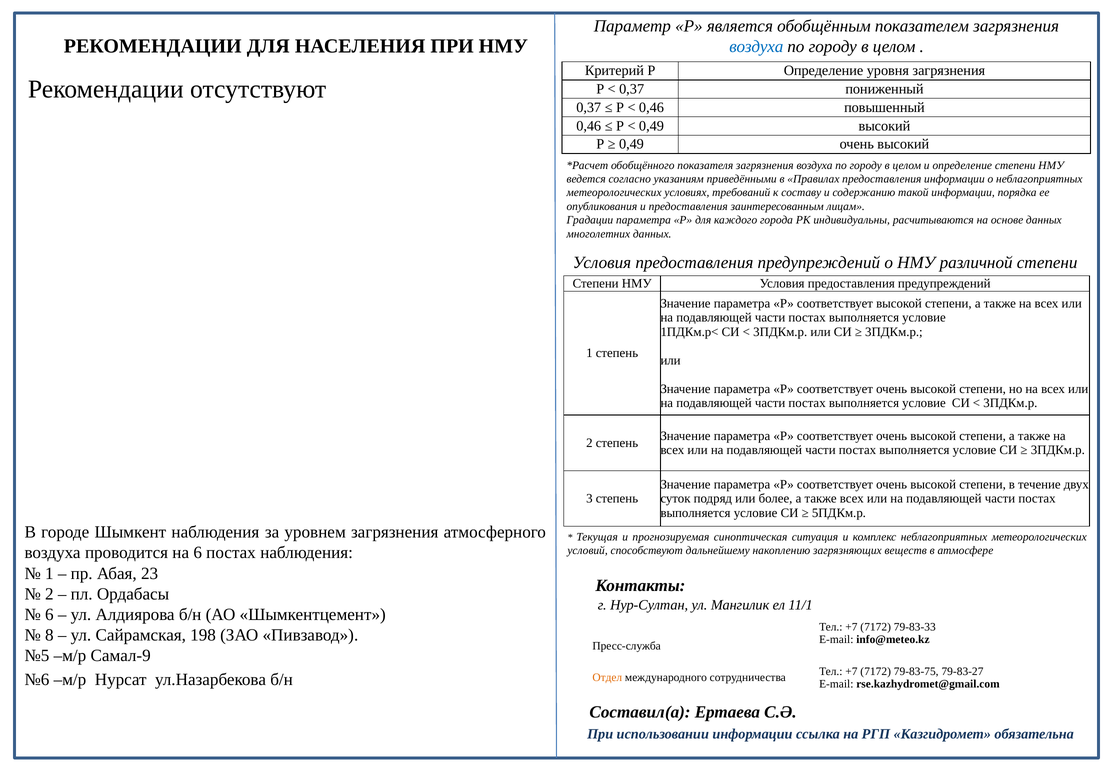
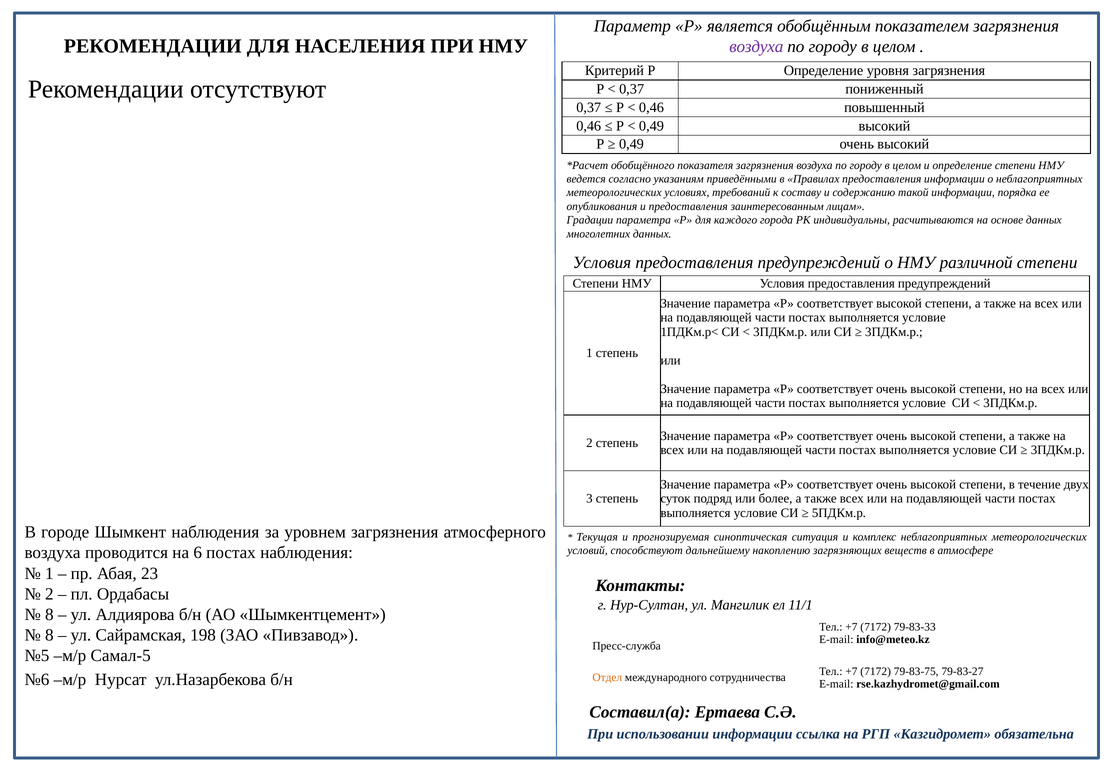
воздуха colour: blue -> purple (756, 47)
6: 6 -> 8 (49, 614)
Самал-9: Самал-9 -> Самал-5 (121, 655)
